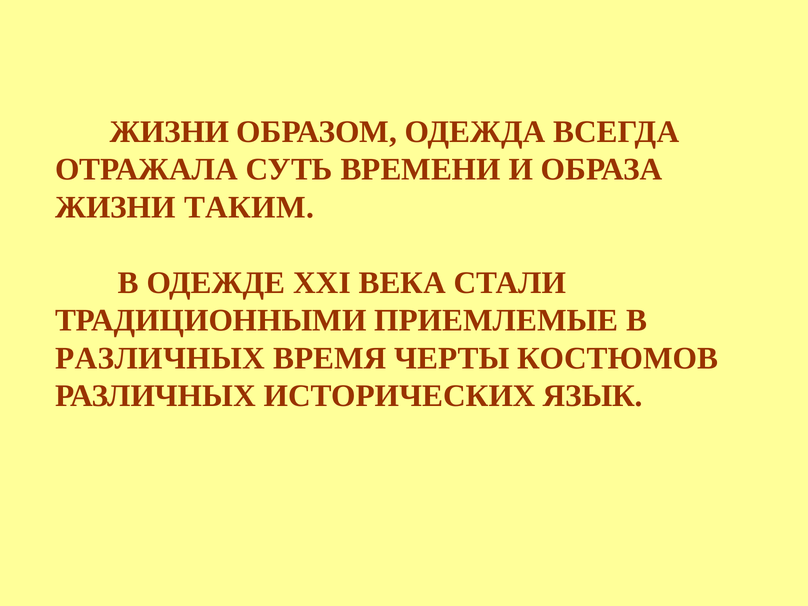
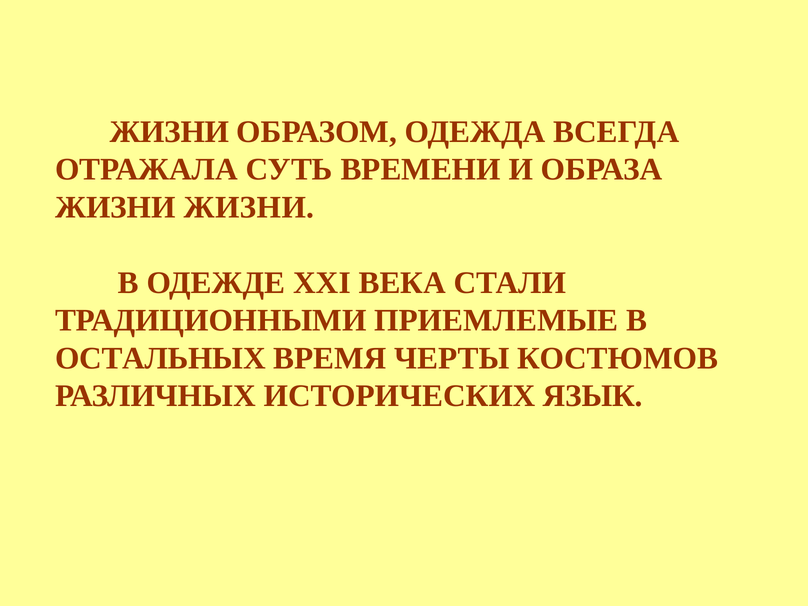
ЖИЗНИ ТАКИМ: ТАКИМ -> ЖИЗНИ (249, 207)
РАЗЛИЧНЫХ: РАЗЛИЧНЫХ -> ОСТАЛЬНЫХ (160, 358)
